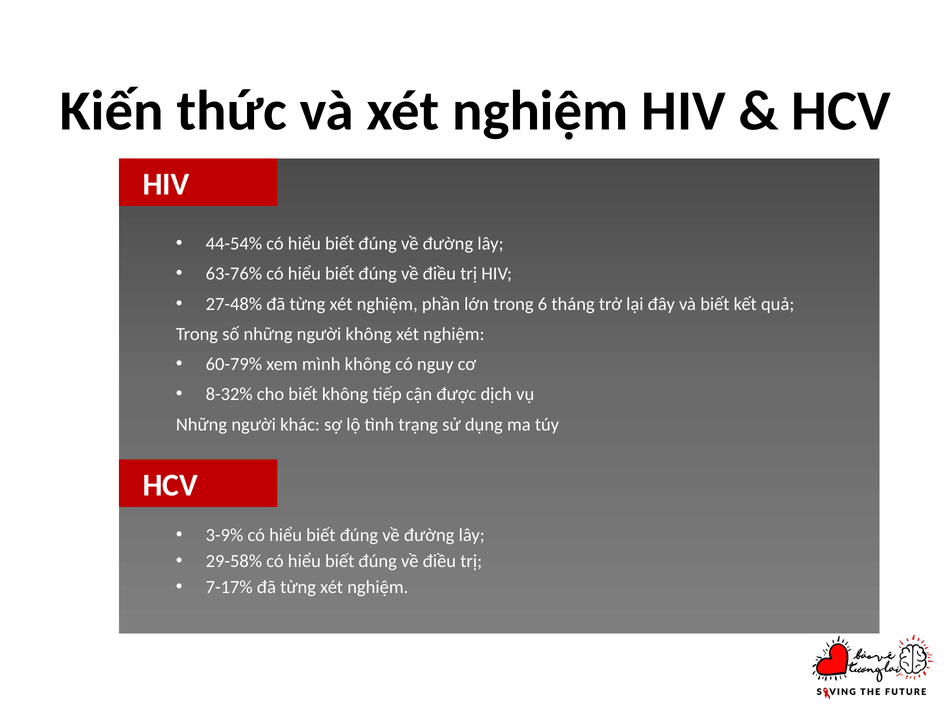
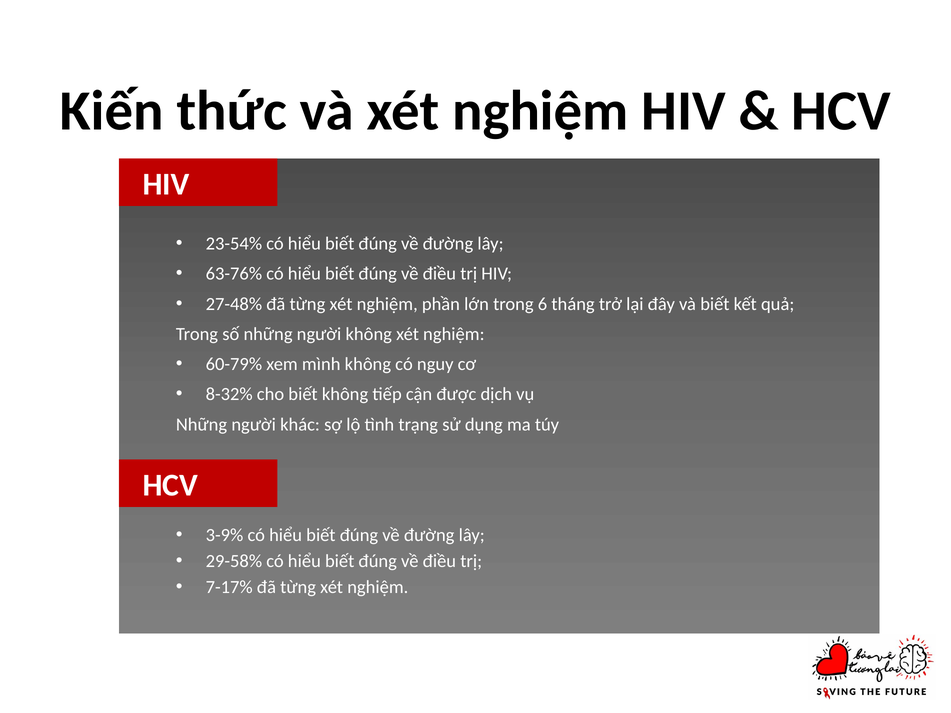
44-54%: 44-54% -> 23-54% (234, 244)
